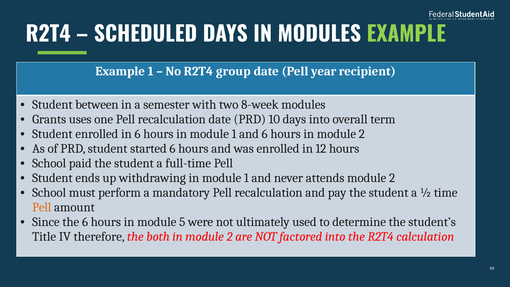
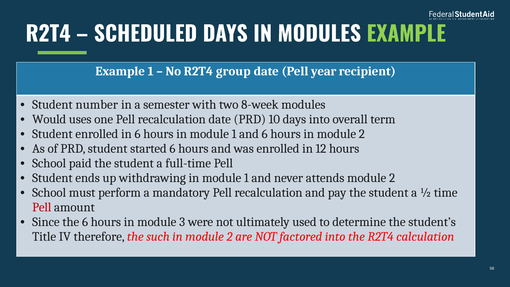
between: between -> number (97, 104)
Grants: Grants -> Would (49, 119)
Pell colour: orange -> red (42, 207)
5: 5 -> 3 (182, 222)
both: both -> such (158, 236)
